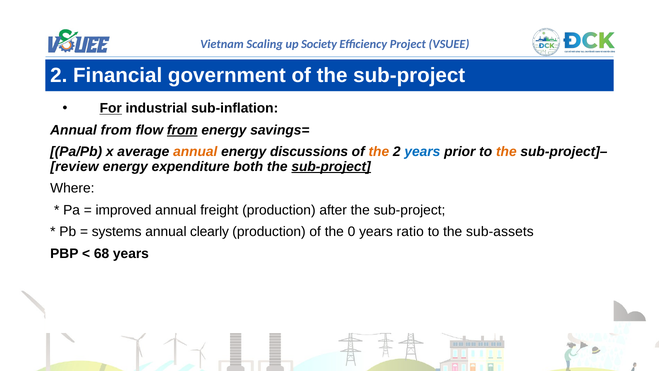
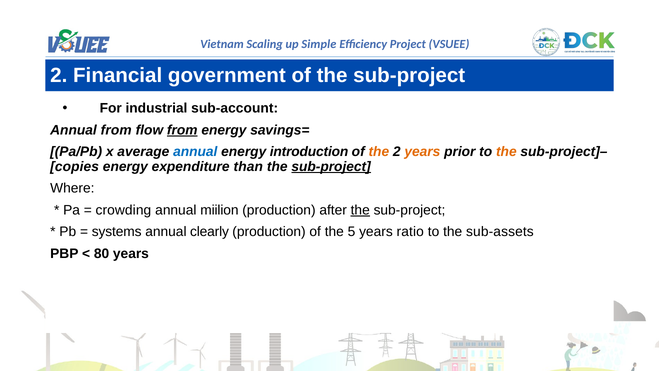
Society: Society -> Simple (319, 44)
For underline: present -> none (111, 108)
sub-inflation: sub-inflation -> sub-account (235, 108)
annual colour: orange -> blue (195, 152)
discussions: discussions -> introduction (309, 152)
years colour: blue -> orange (422, 152)
review: review -> copies (75, 167)
both: both -> than (248, 167)
improved: improved -> crowding (123, 210)
freight: freight -> miilion (219, 210)
the underline: none -> present (360, 210)
0: 0 -> 5 (352, 232)
68: 68 -> 80 (102, 253)
